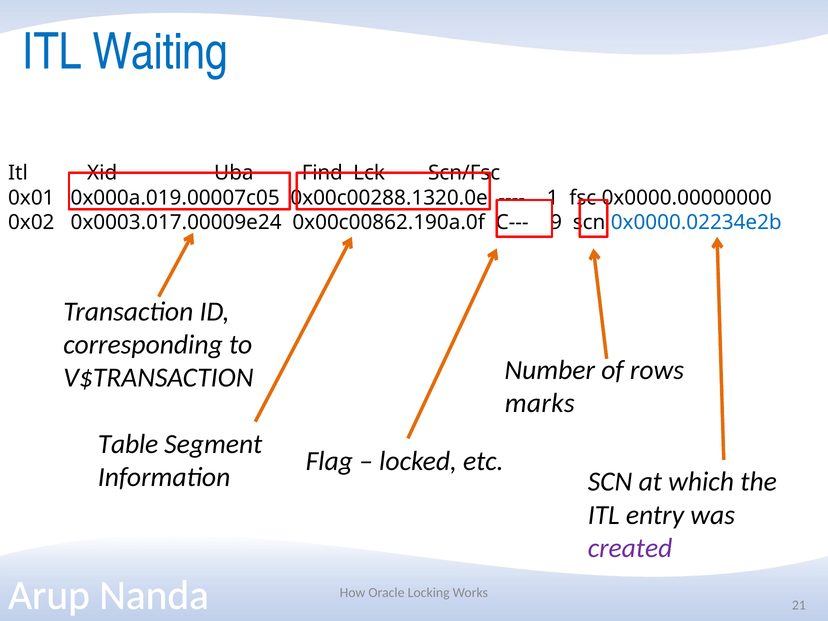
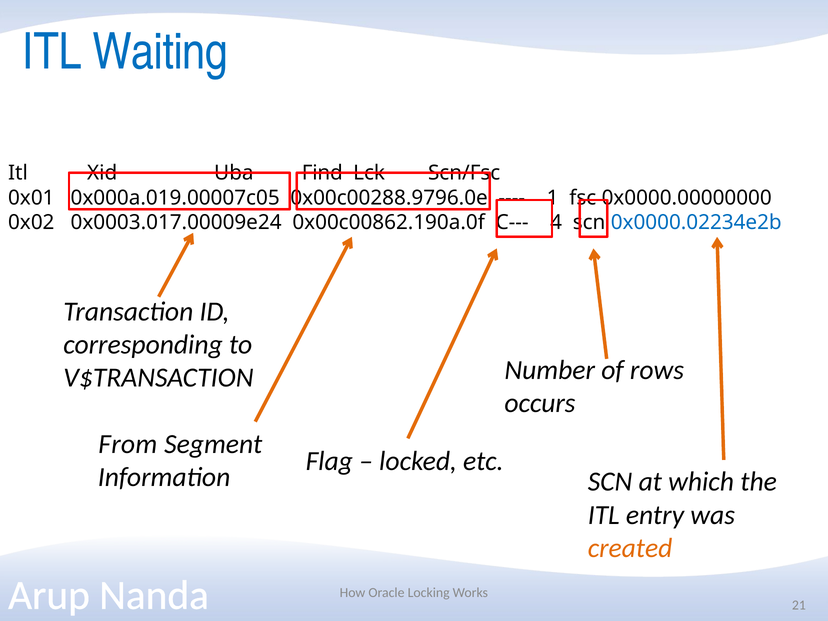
0x00c00288.1320.0e: 0x00c00288.1320.0e -> 0x00c00288.9796.0e (389, 198)
9: 9 -> 4 (556, 223)
marks: marks -> occurs (540, 403)
Table: Table -> From (128, 444)
created colour: purple -> orange (630, 548)
